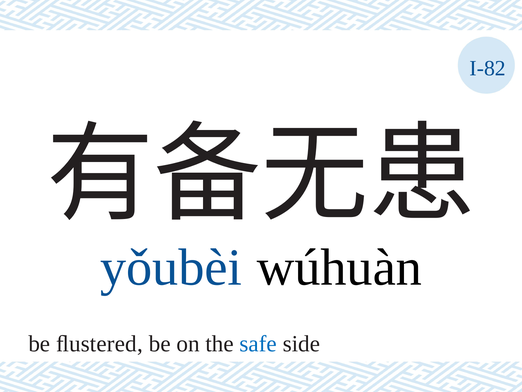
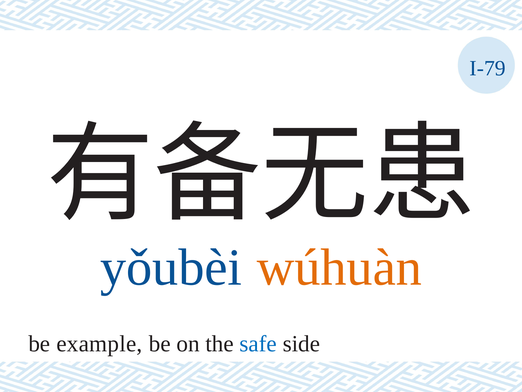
I-82: I-82 -> I-79 (488, 68)
wúhuàn colour: black -> orange (339, 267)
ﬂustered: ﬂustered -> example (99, 344)
